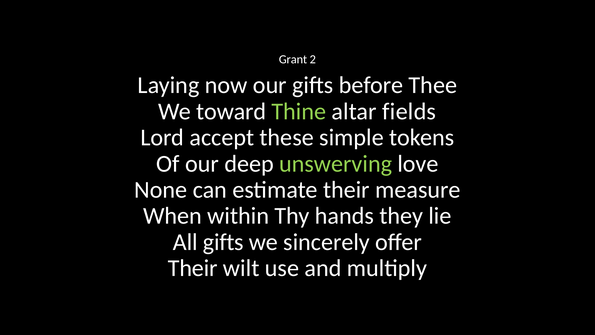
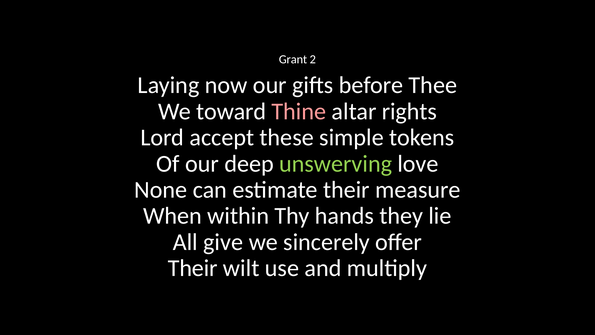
Thine colour: light green -> pink (299, 111)
fields: fields -> rights (409, 111)
All gifts: gifts -> give (223, 242)
